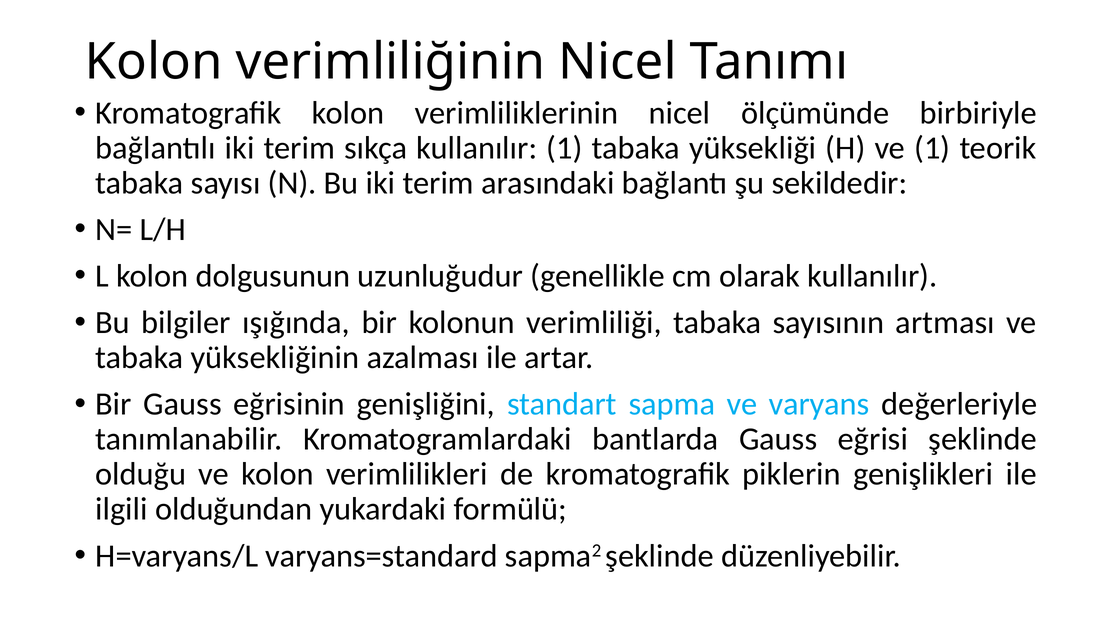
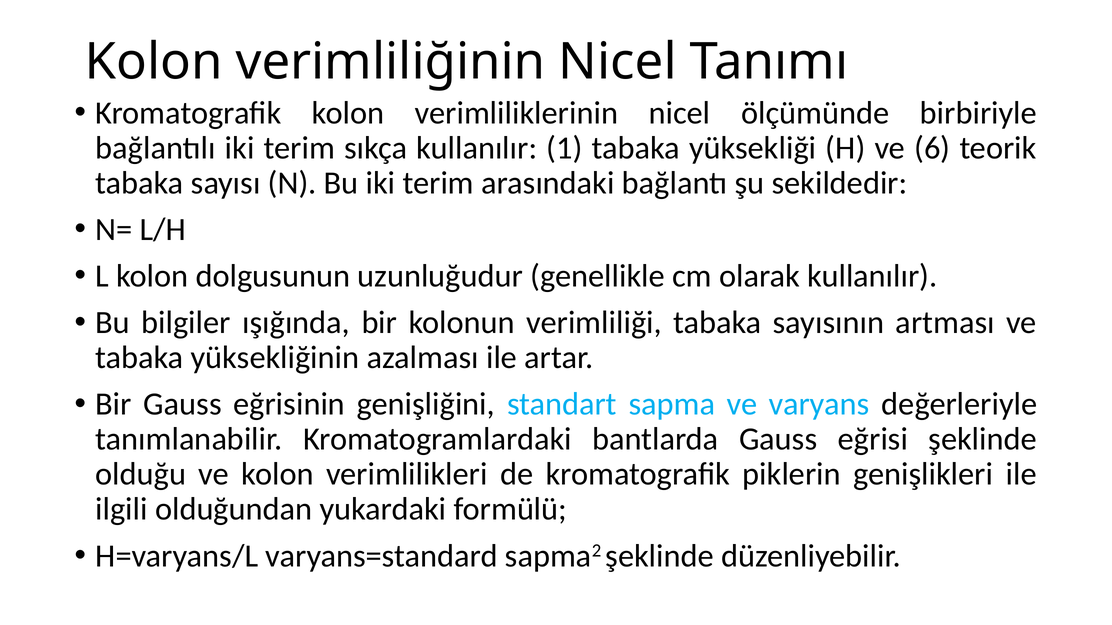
ve 1: 1 -> 6 (932, 148)
